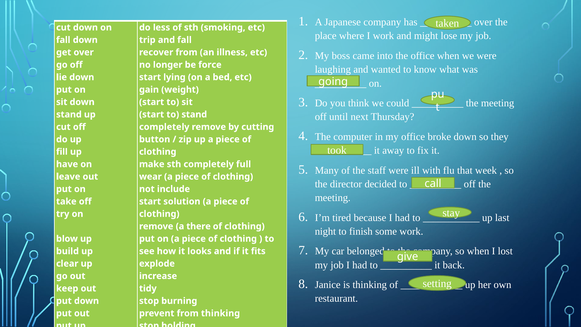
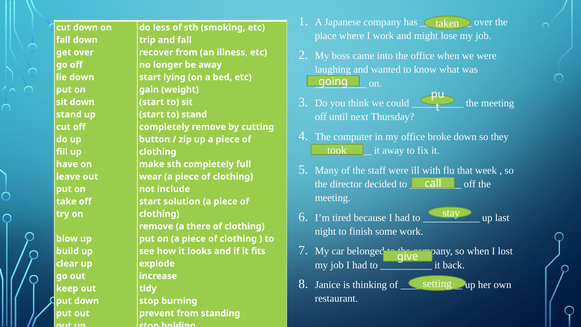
be force: force -> away (210, 65)
from thinking: thinking -> standing (221, 313)
